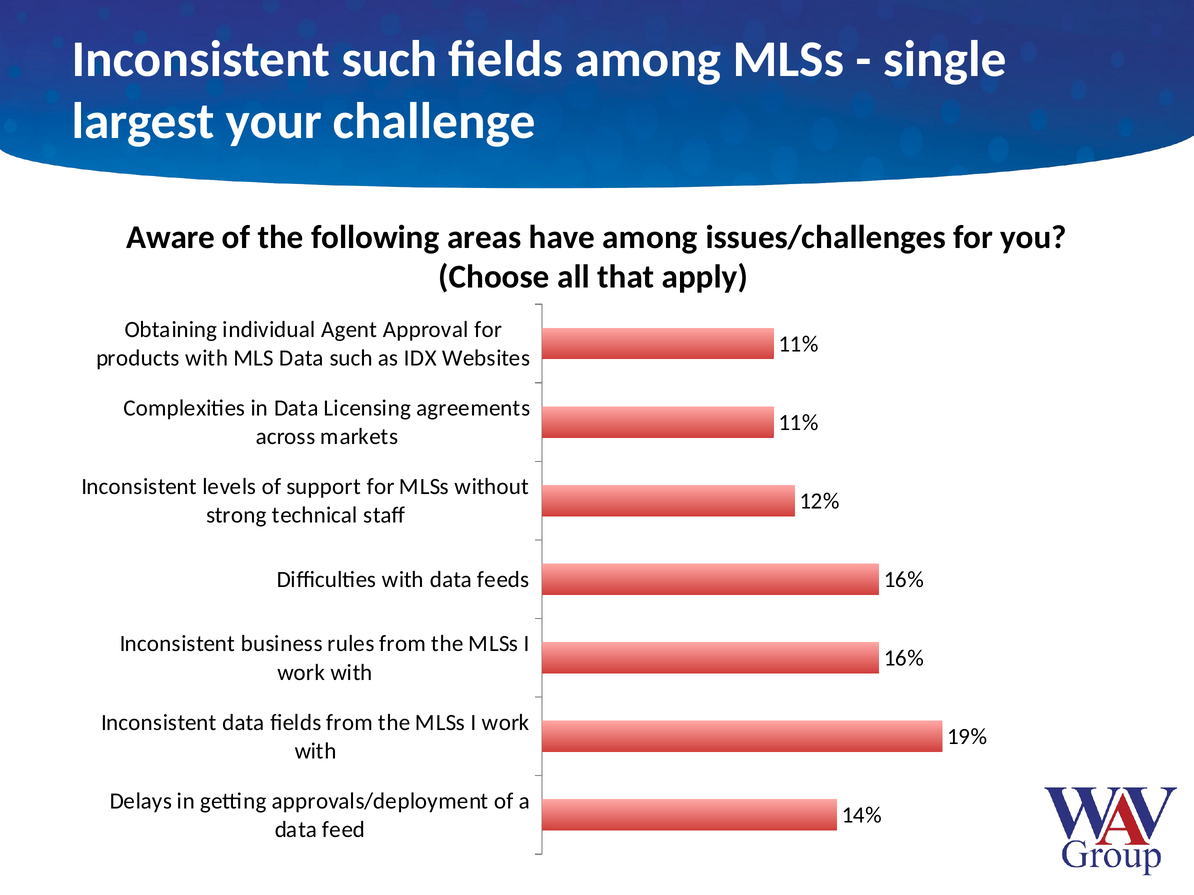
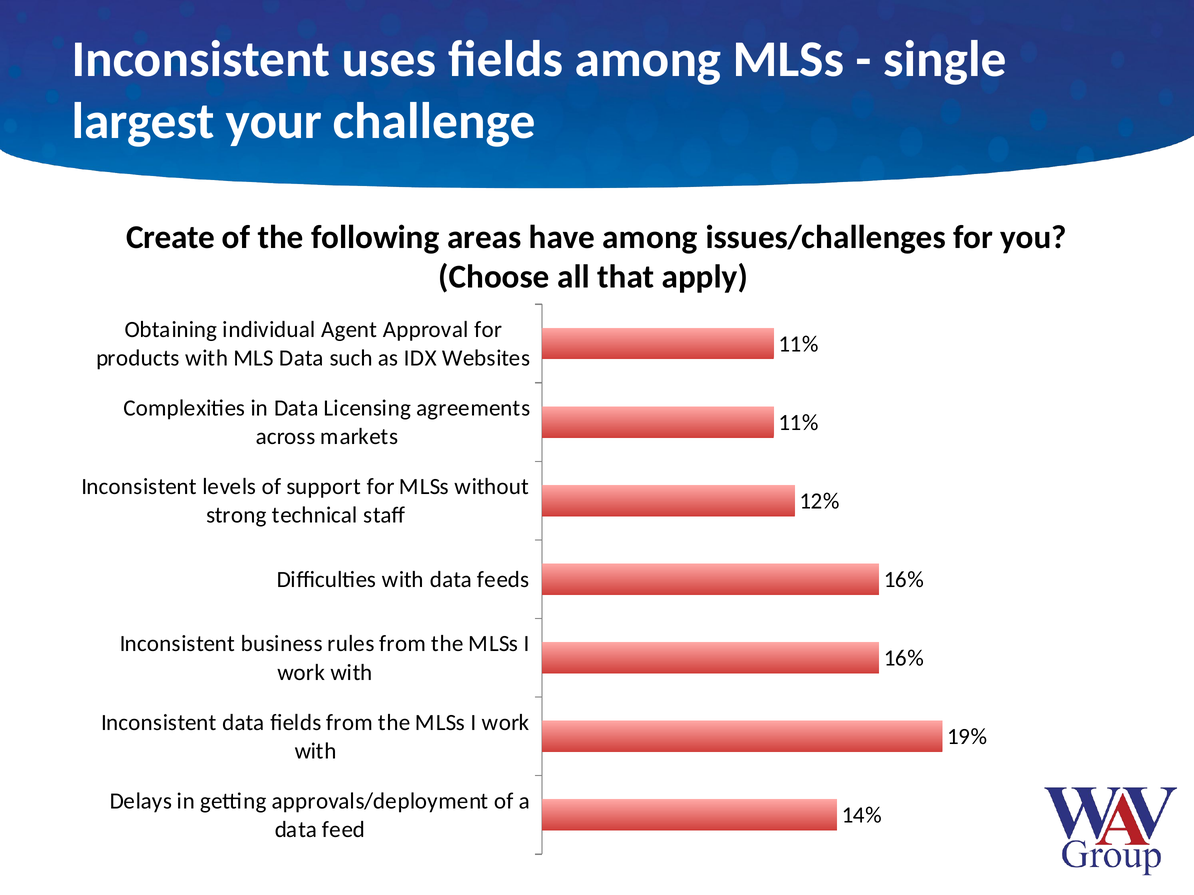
Inconsistent such: such -> uses (389, 60)
Aware: Aware -> Create (171, 237)
